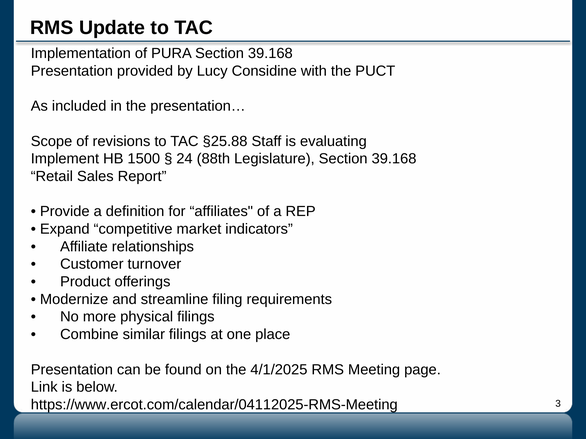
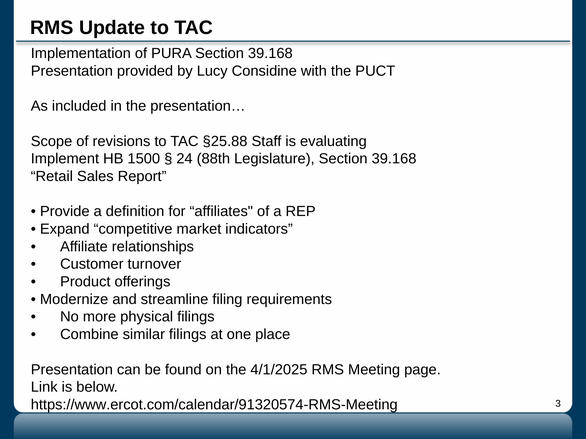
https://www.ercot.com/calendar/04112025-RMS-Meeting: https://www.ercot.com/calendar/04112025-RMS-Meeting -> https://www.ercot.com/calendar/91320574-RMS-Meeting (214, 405)
